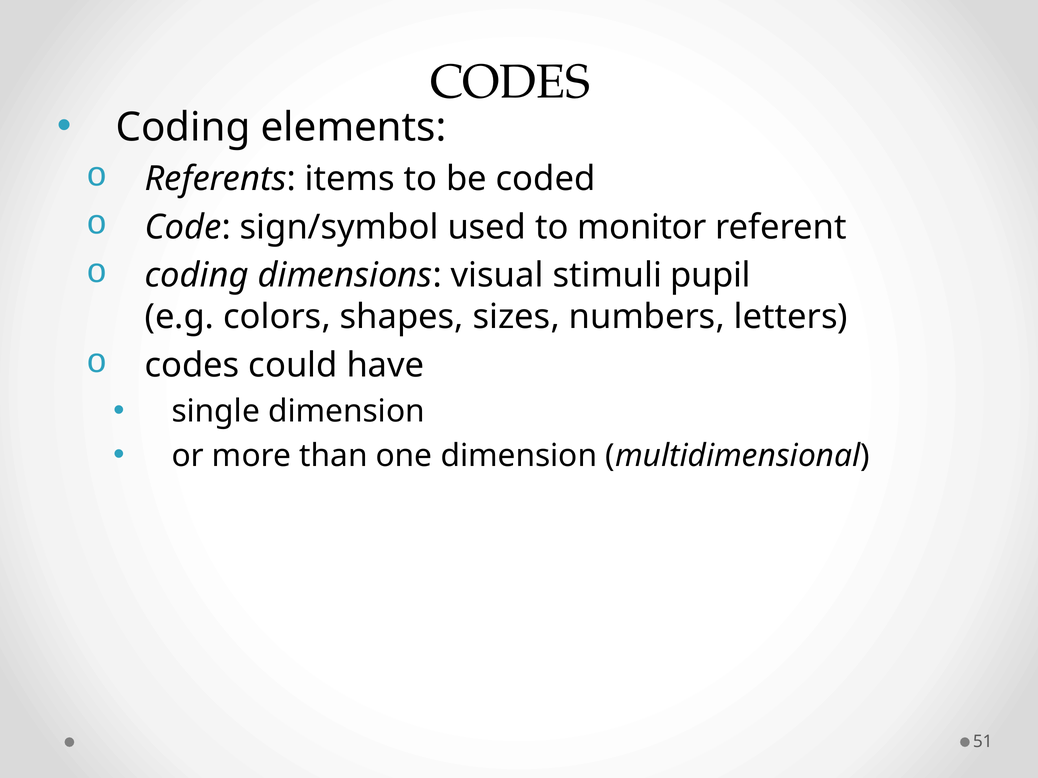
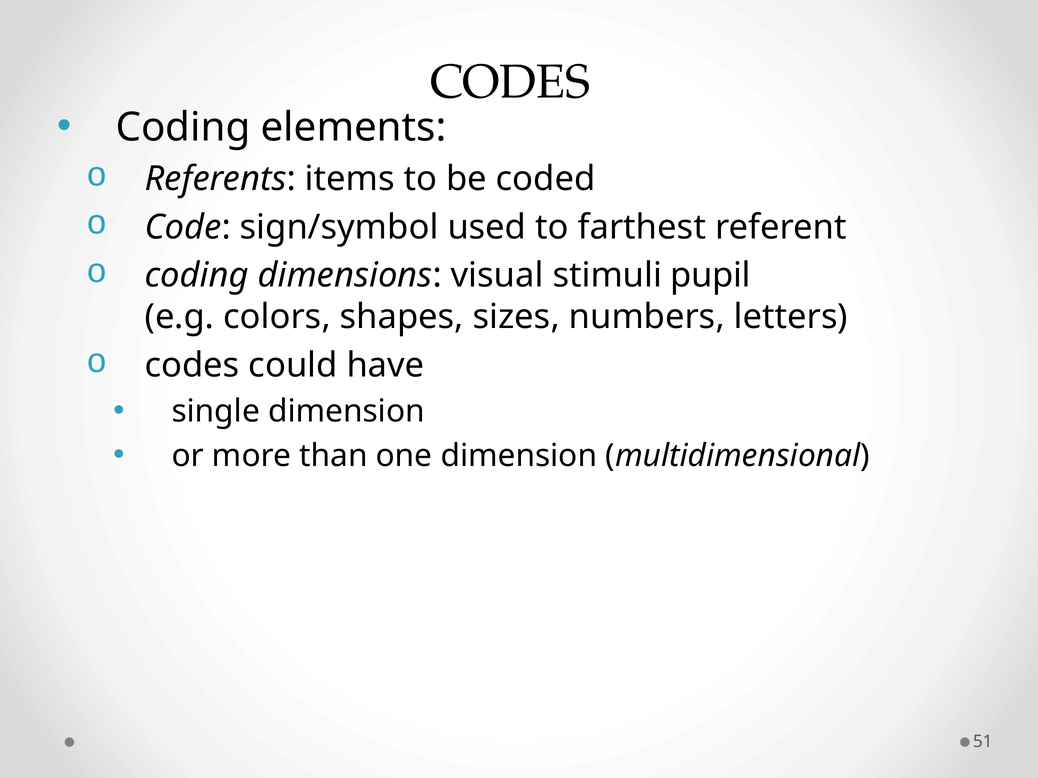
monitor: monitor -> farthest (642, 227)
